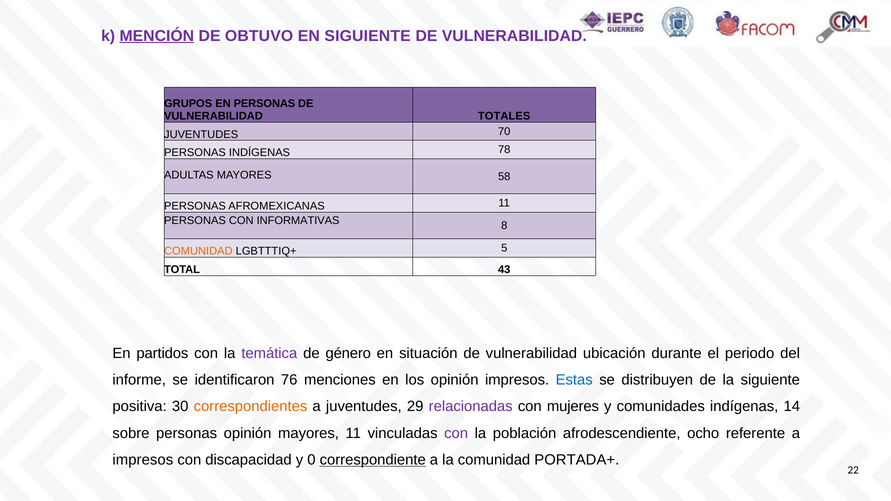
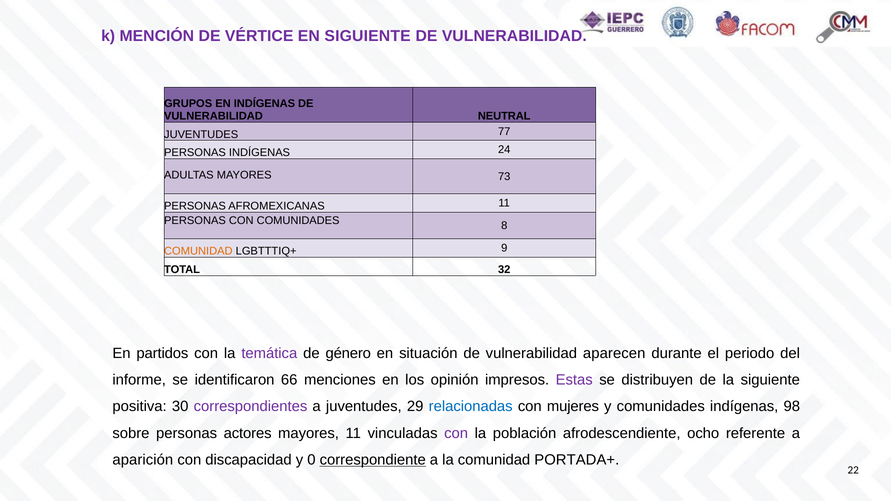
MENCIÓN underline: present -> none (157, 36)
OBTUVO: OBTUVO -> VÉRTICE (259, 36)
EN PERSONAS: PERSONAS -> INDÍGENAS (264, 104)
TOTALES: TOTALES -> NEUTRAL (504, 116)
70: 70 -> 77 (504, 132)
78: 78 -> 24 (504, 150)
58: 58 -> 73 (504, 177)
CON INFORMATIVAS: INFORMATIVAS -> COMUNIDADES (298, 220)
5: 5 -> 9 (504, 248)
43: 43 -> 32 (504, 270)
ubicación: ubicación -> aparecen (614, 353)
76: 76 -> 66 (289, 380)
Estas colour: blue -> purple (574, 380)
correspondientes colour: orange -> purple (251, 407)
relacionadas colour: purple -> blue (471, 407)
14: 14 -> 98 (792, 407)
personas opinión: opinión -> actores (248, 433)
impresos: impresos -> aparición (143, 460)
